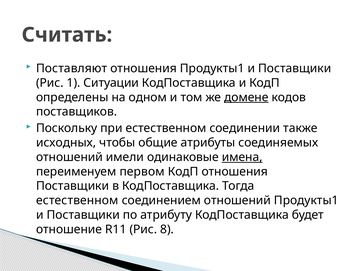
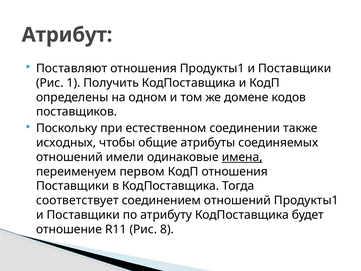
Считать: Считать -> Атрибут (67, 35)
Ситуации: Ситуации -> Получить (111, 83)
домене underline: present -> none (246, 97)
естественном: естественном -> соответствует (77, 200)
